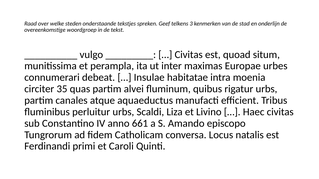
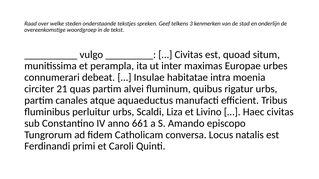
35: 35 -> 21 (62, 89)
